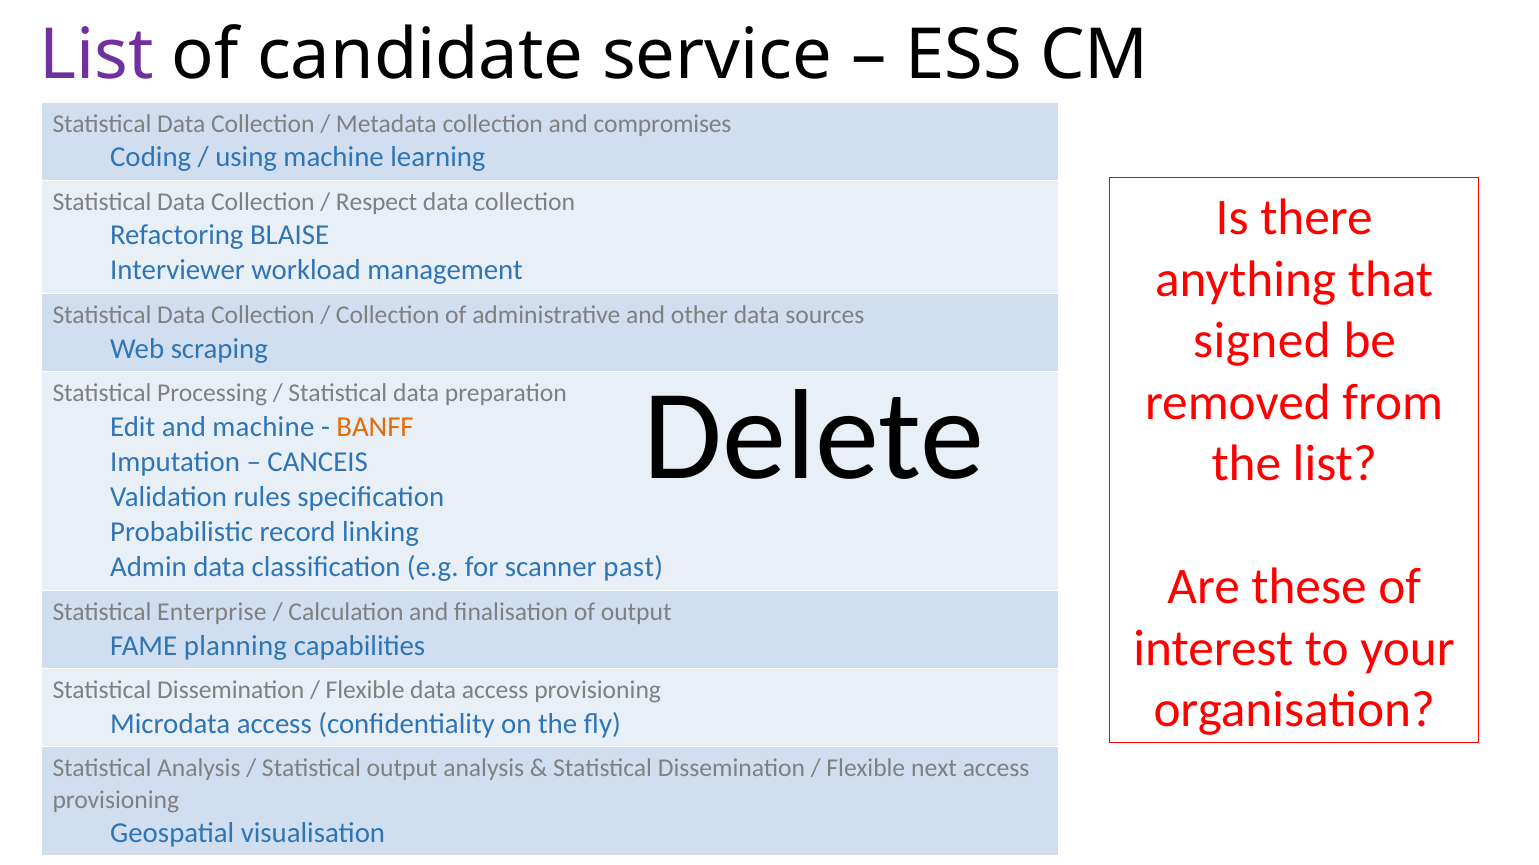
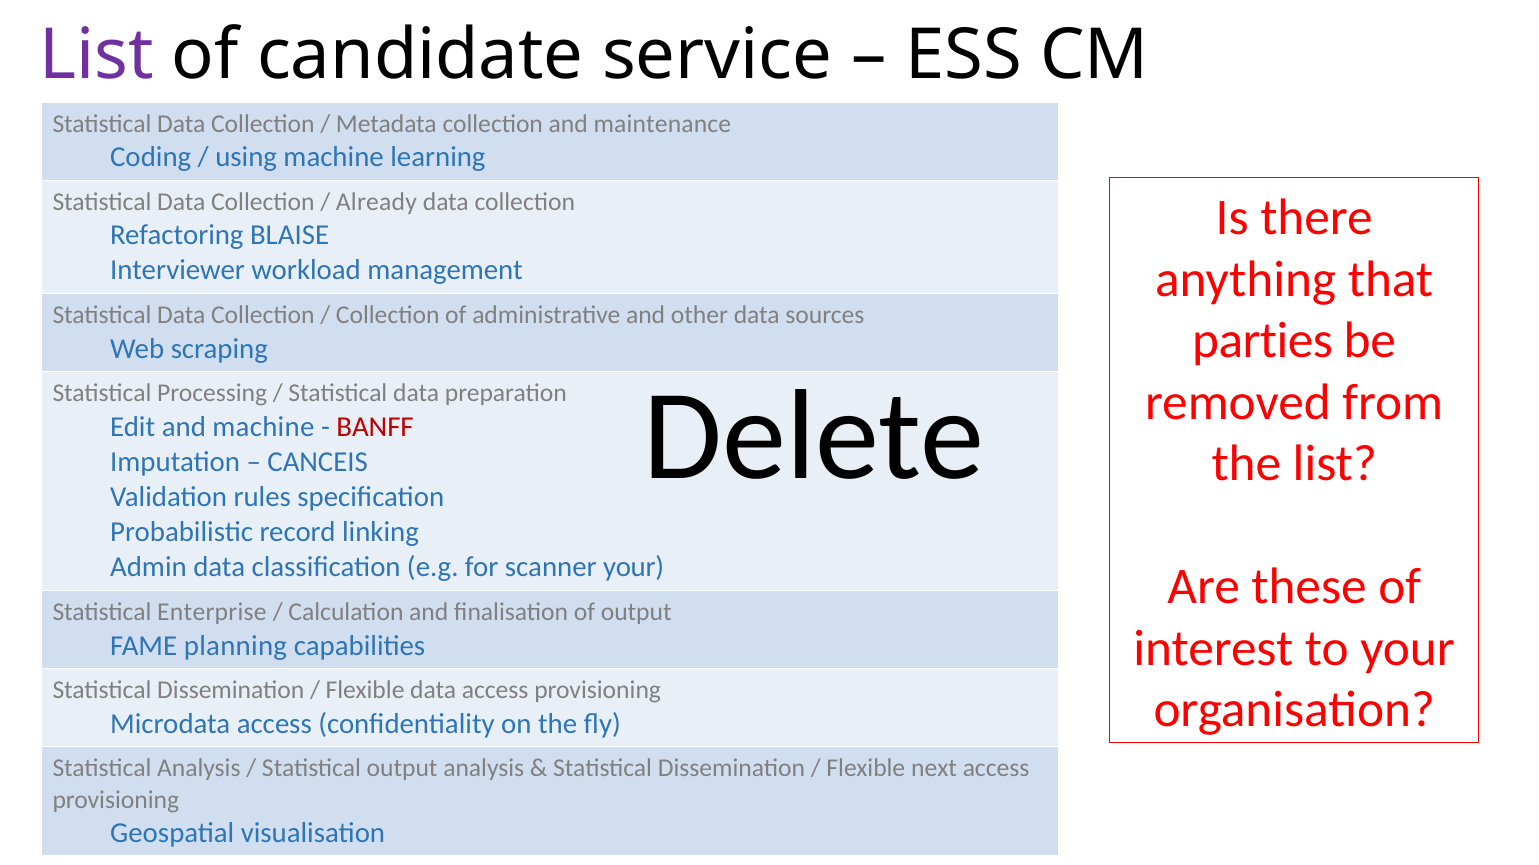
compromises: compromises -> maintenance (662, 124)
Respect: Respect -> Already (376, 202)
signed: signed -> parties (1262, 341)
BANFF colour: orange -> red (375, 427)
scanner past: past -> your (634, 568)
